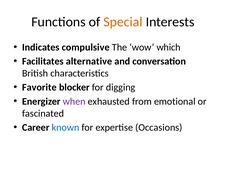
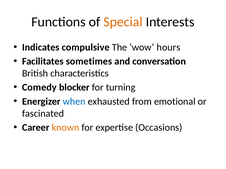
which: which -> hours (168, 47)
alternative: alternative -> sometimes (89, 61)
Favorite: Favorite -> Comedy (39, 88)
digging: digging -> turning (121, 88)
when colour: purple -> blue (74, 102)
known colour: blue -> orange (66, 128)
